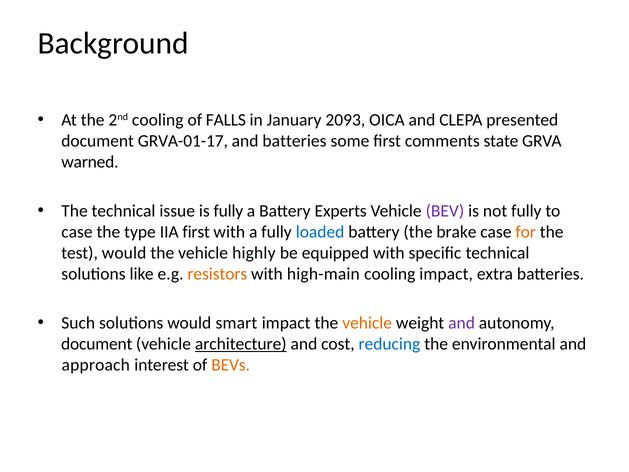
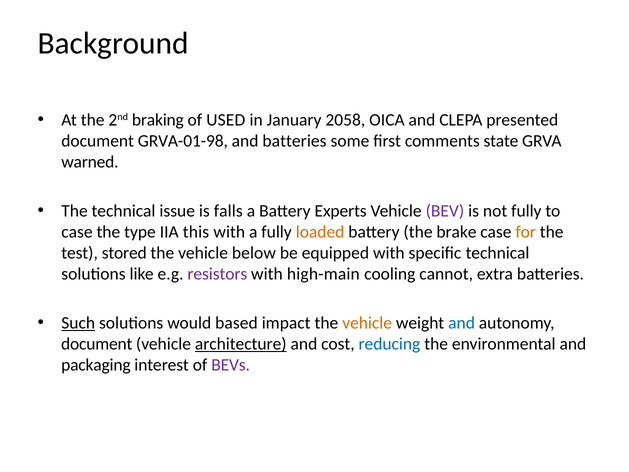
2nd cooling: cooling -> braking (158, 120)
FALLS: FALLS -> USED (226, 120)
2093: 2093 -> 2058 (345, 120)
GRVA-01-17: GRVA-01-17 -> GRVA-01-98 (183, 141)
is fully: fully -> falls (228, 211)
IIA first: first -> this (196, 232)
loaded colour: blue -> orange (320, 232)
test would: would -> stored (124, 253)
highly: highly -> below (254, 253)
resistors colour: orange -> purple (217, 274)
cooling impact: impact -> cannot (446, 274)
Such underline: none -> present (78, 323)
smart: smart -> based (237, 323)
and colour: purple -> blue (462, 323)
approach: approach -> packaging (96, 365)
BEVs colour: orange -> purple (231, 365)
